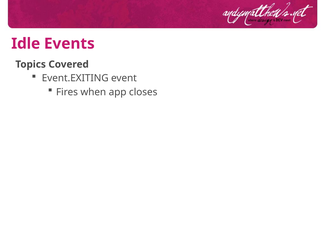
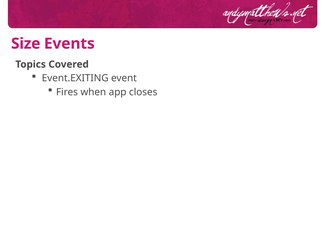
Idle: Idle -> Size (26, 44)
